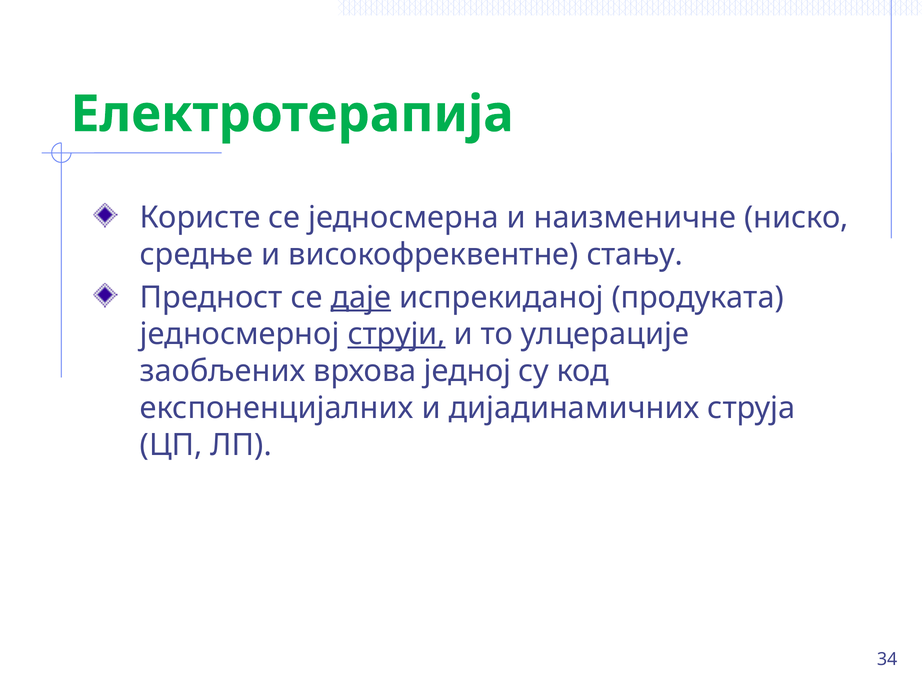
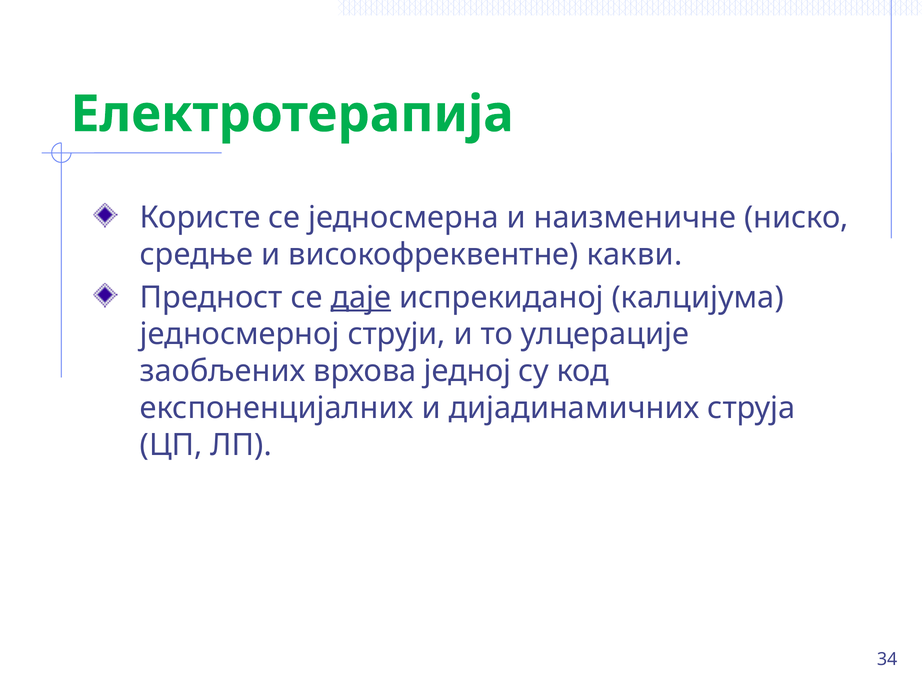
стању: стању -> какви (634, 254)
продуката: продуката -> калцијума (698, 297)
струји underline: present -> none (397, 334)
